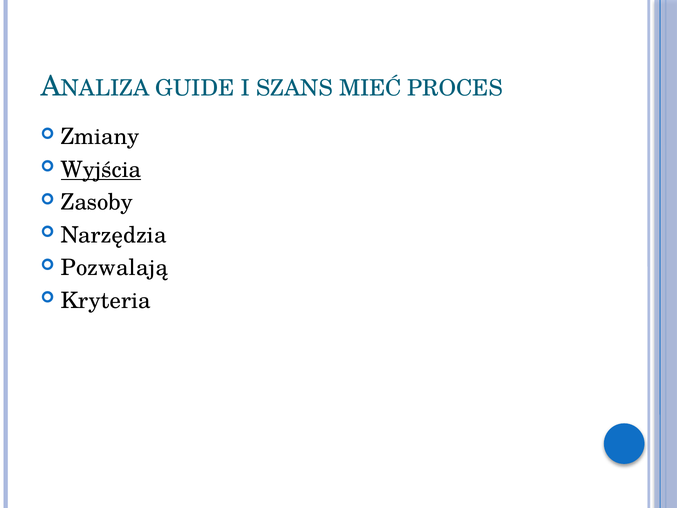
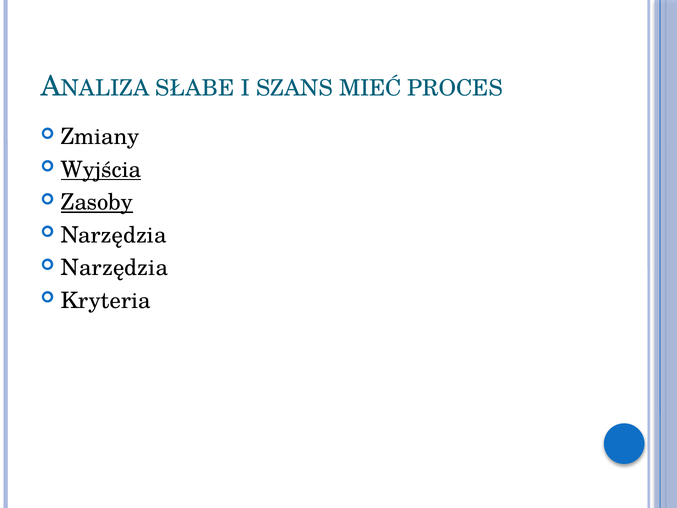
GUIDE: GUIDE -> SŁABE (195, 89)
Zasoby underline: none -> present (97, 202)
Pozwalają: Pozwalają -> Narzędzia (115, 268)
